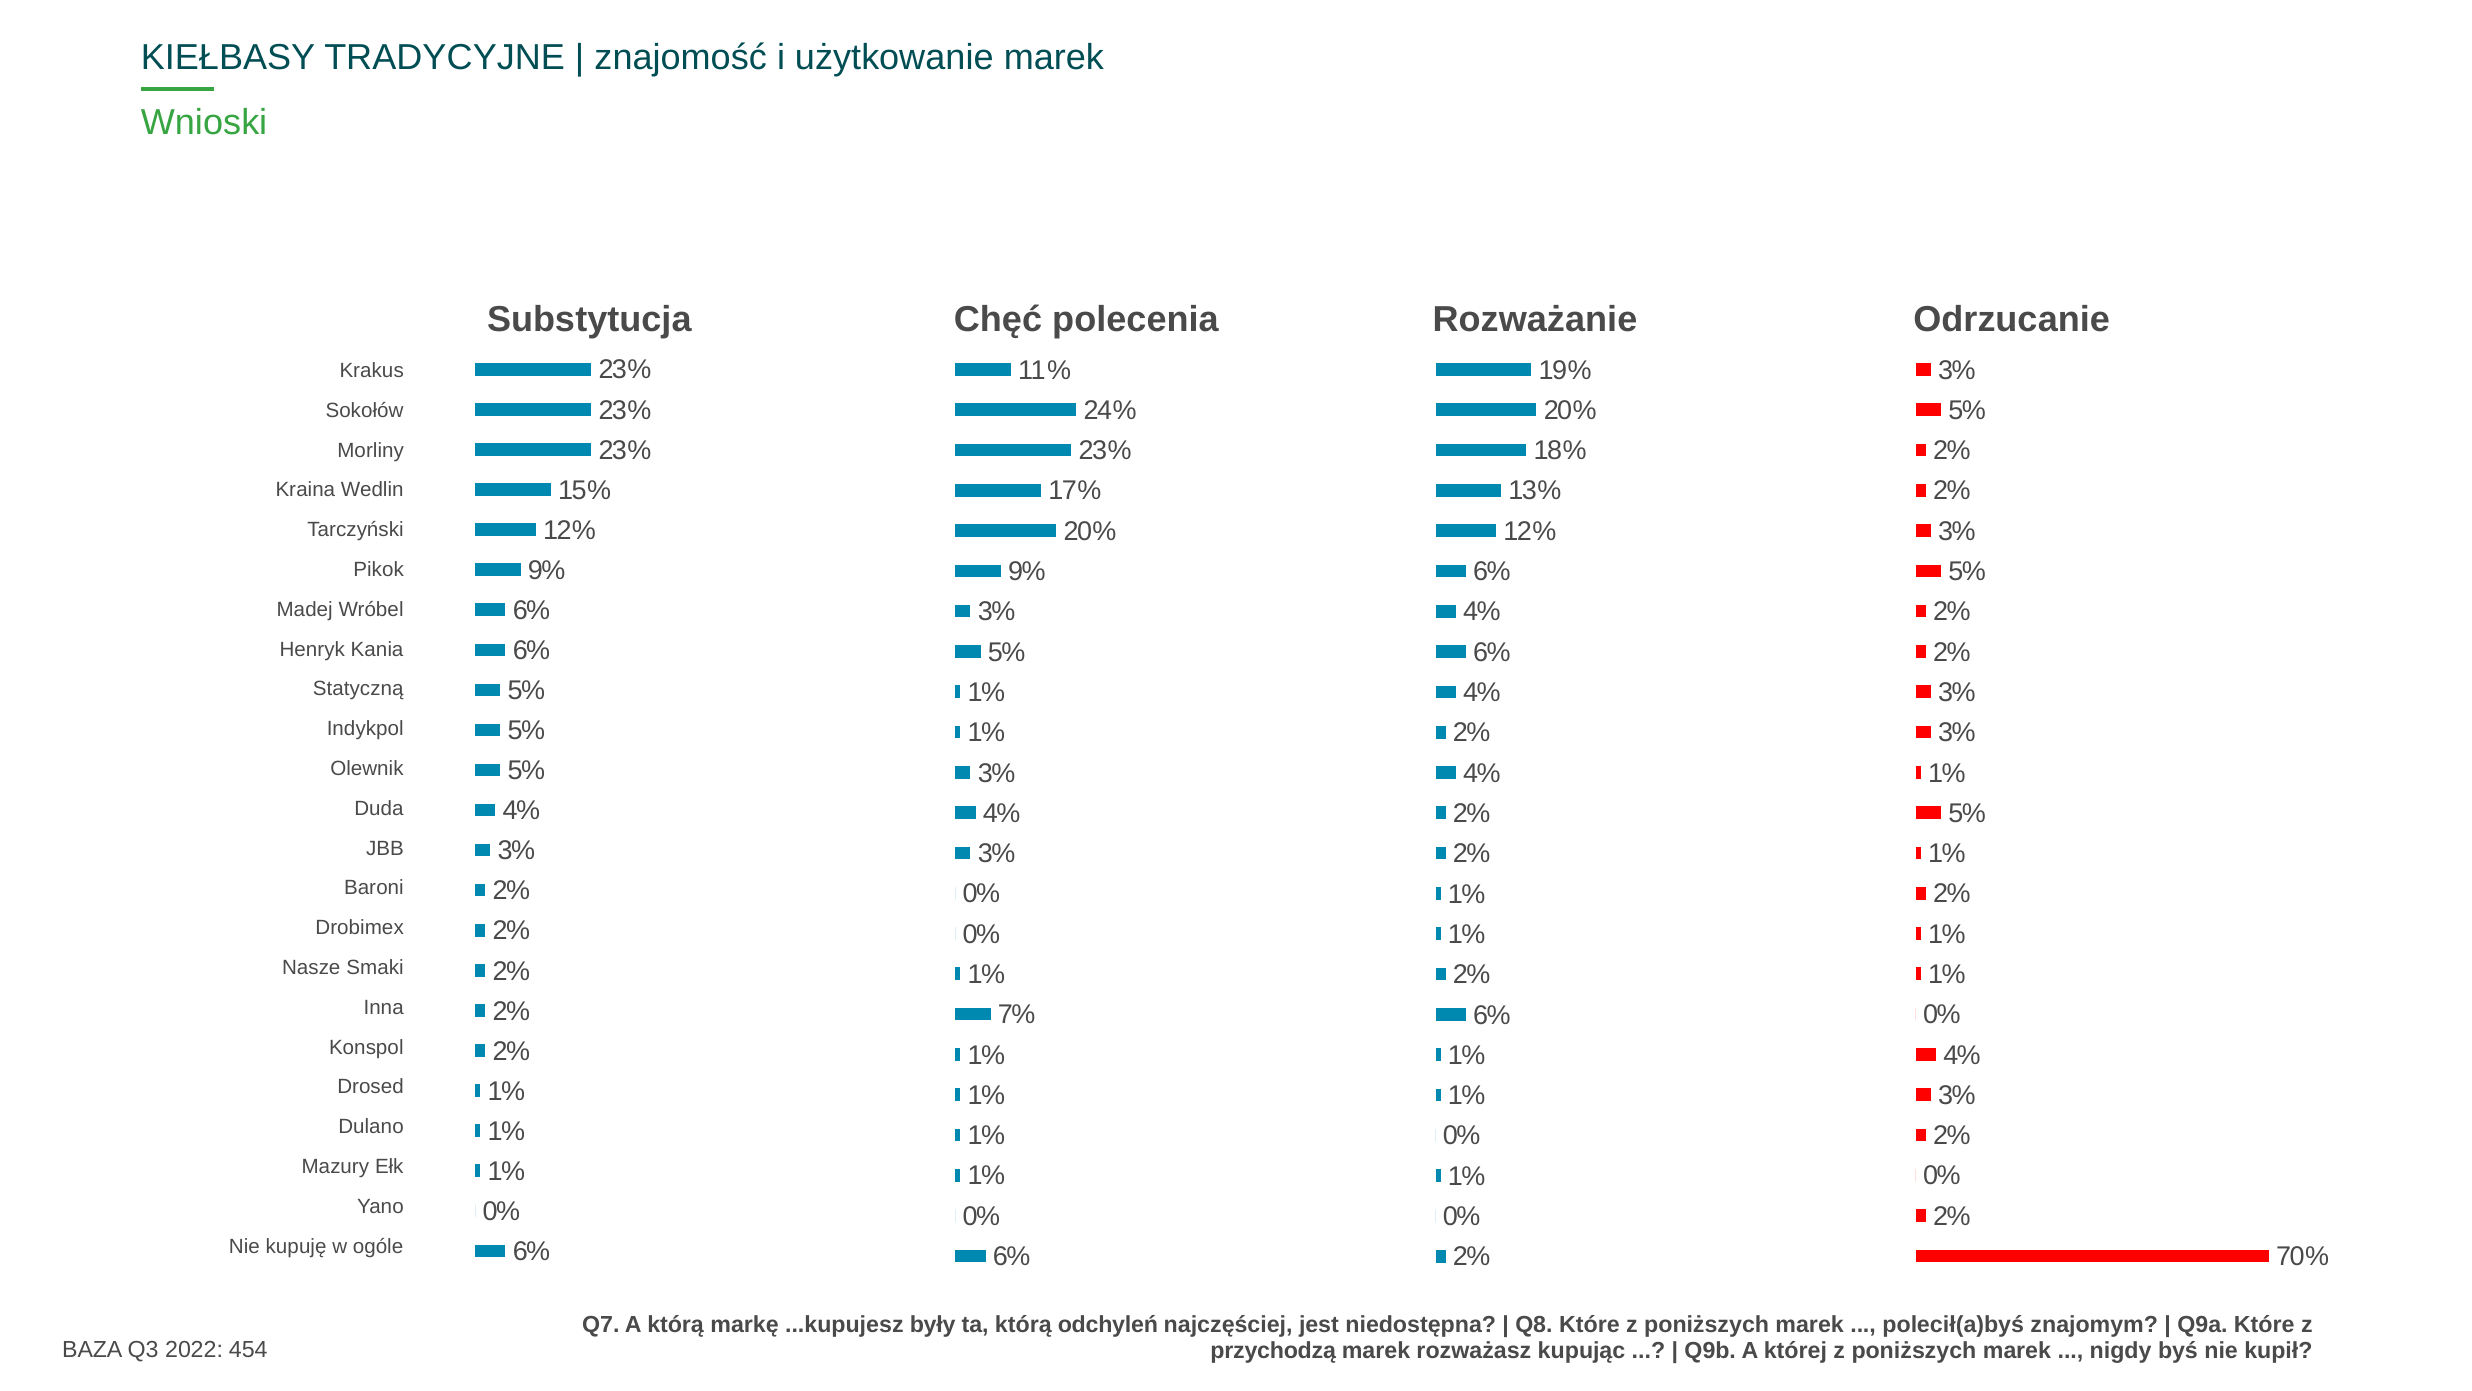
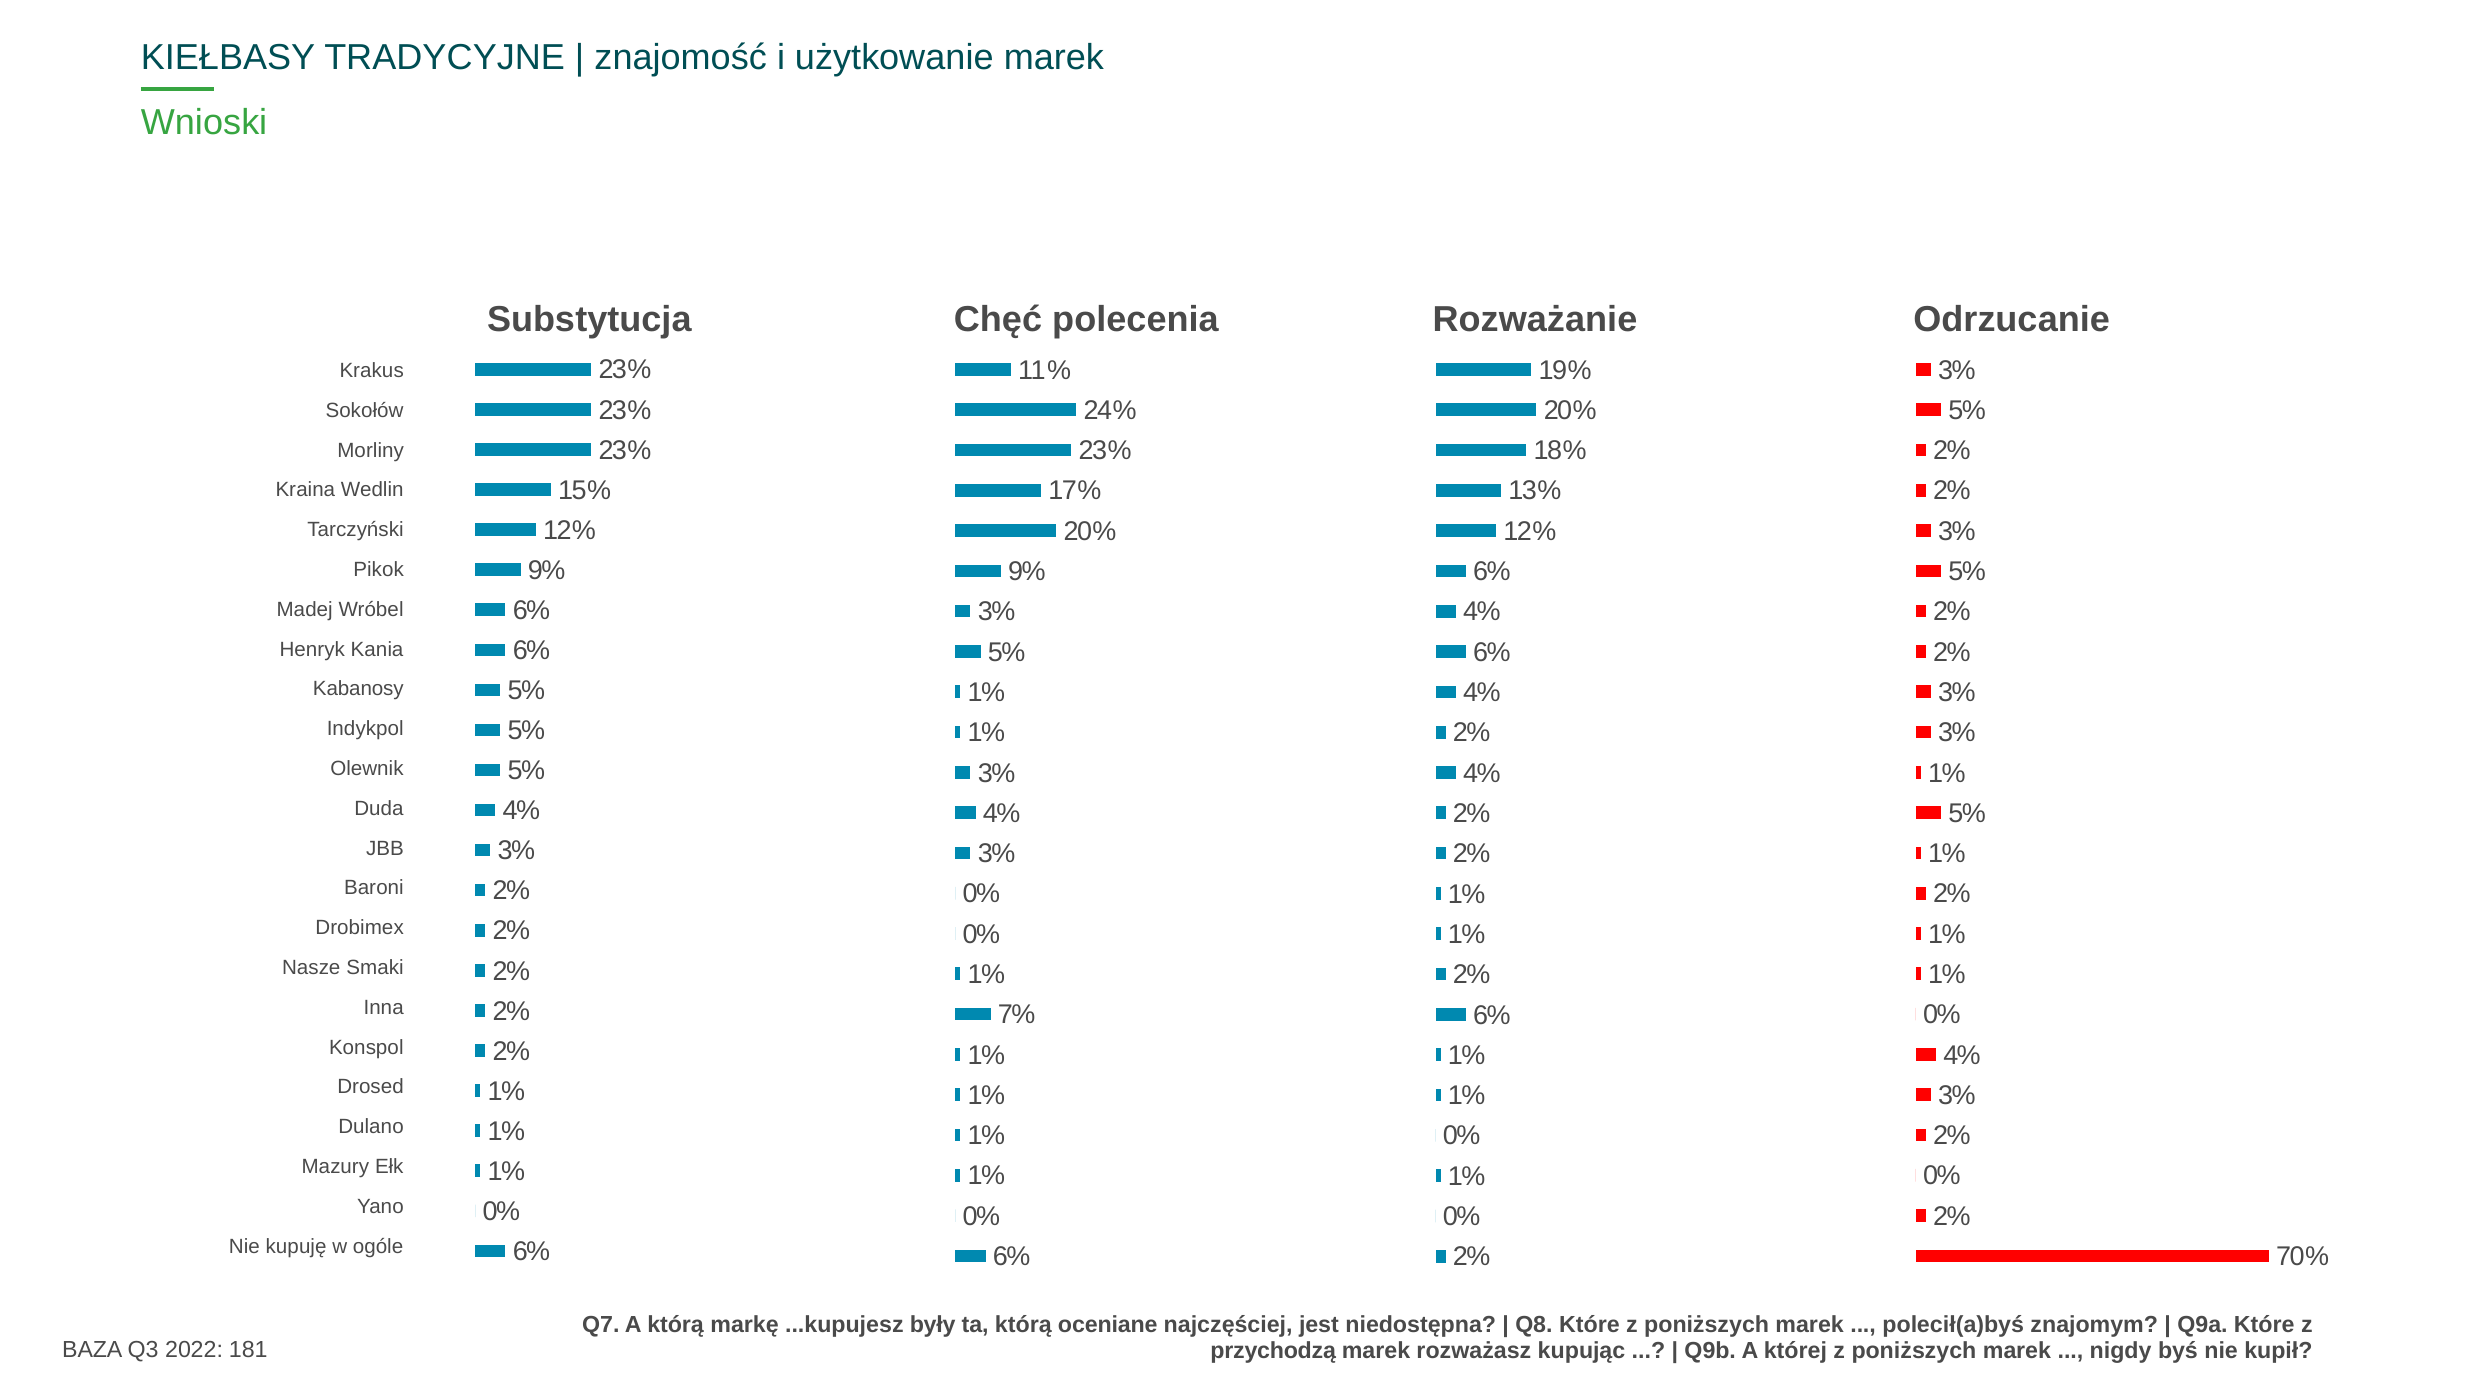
Statyczną: Statyczną -> Kabanosy (358, 689)
odchyleń: odchyleń -> oceniane (1108, 1325)
454: 454 -> 181 (248, 1349)
